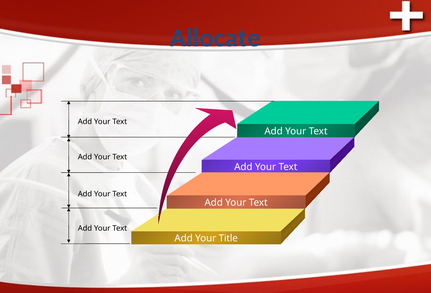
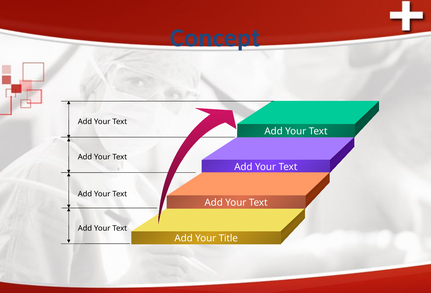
Allocate: Allocate -> Concept (215, 38)
